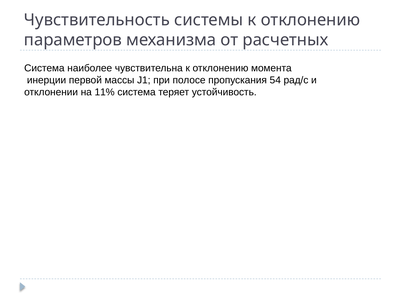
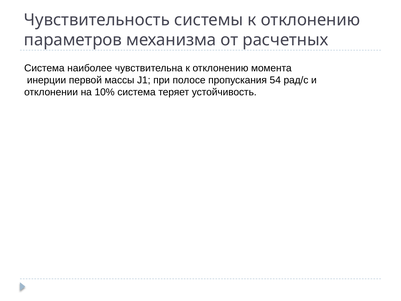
11%: 11% -> 10% (105, 92)
